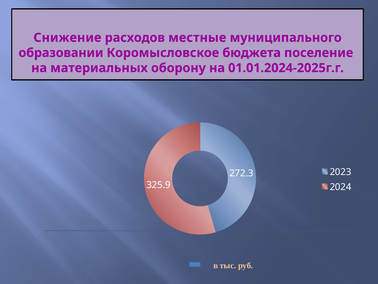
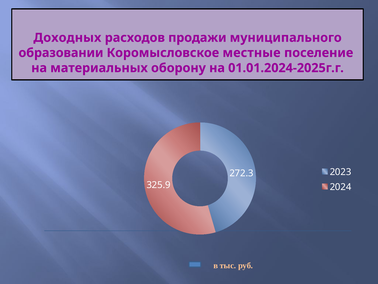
Снижение: Снижение -> Доходных (67, 38)
местные: местные -> продажи (197, 38)
бюджета: бюджета -> местные (252, 53)
